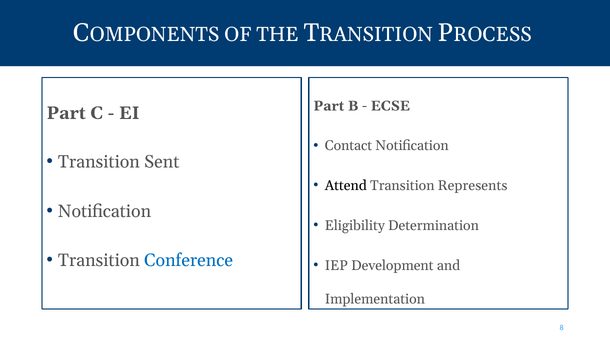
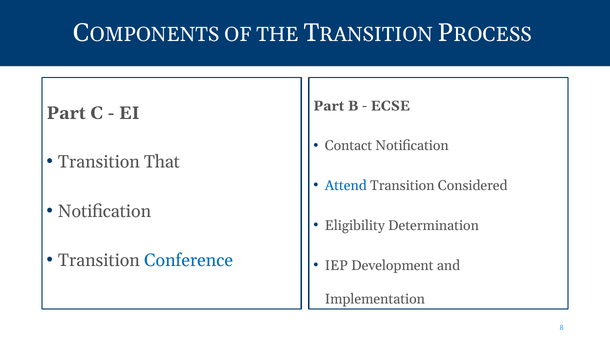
Sent: Sent -> That (162, 162)
Attend colour: black -> blue (346, 186)
Represents: Represents -> Considered (473, 186)
